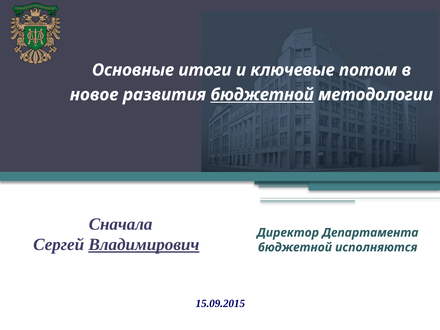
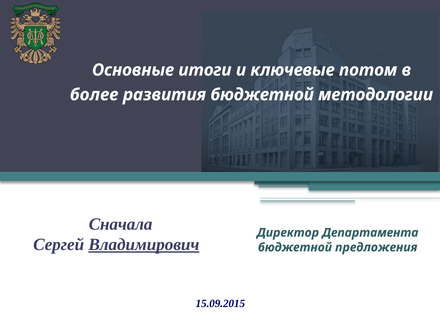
новое: новое -> более (94, 95)
бюджетной underline: present -> none (262, 95)
исполняются: исполняются -> предложения (376, 247)
